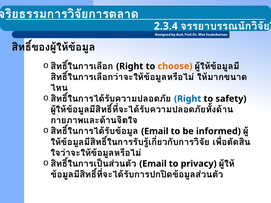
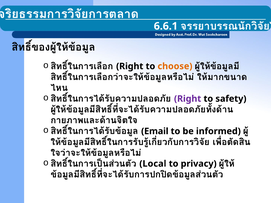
2.3.4: 2.3.4 -> 6.6.1 (166, 26)
Right colour: blue -> purple (188, 99)
Email: Email -> Local (153, 164)
